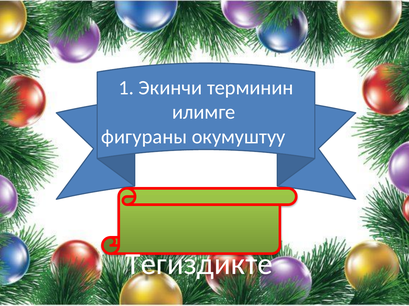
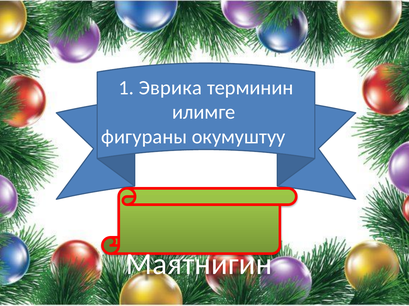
Экинчи: Экинчи -> Эврика (170, 88)
Тегиздикте: Тегиздикте -> Маятнигин (199, 265)
